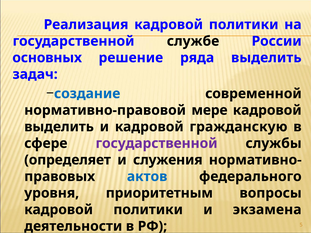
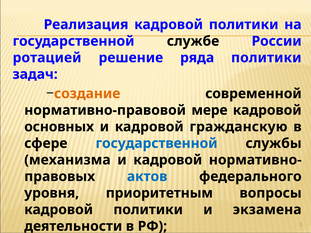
основных: основных -> ротацией (47, 58)
ряда выделить: выделить -> политики (266, 58)
создание colour: blue -> orange (87, 94)
выделить: выделить -> основных (59, 127)
государственной colour: purple -> blue (157, 143)
определяет: определяет -> механизма (67, 160)
служения: служения -> кадровой (168, 160)
